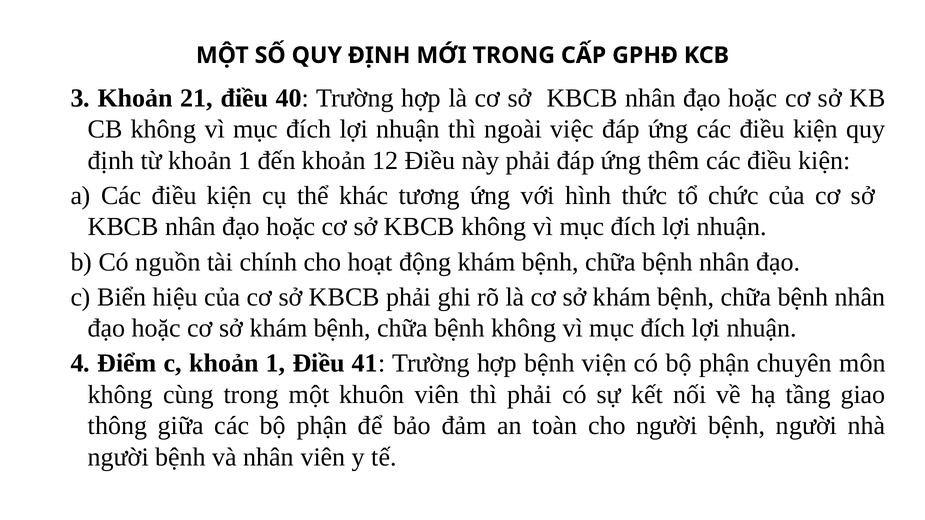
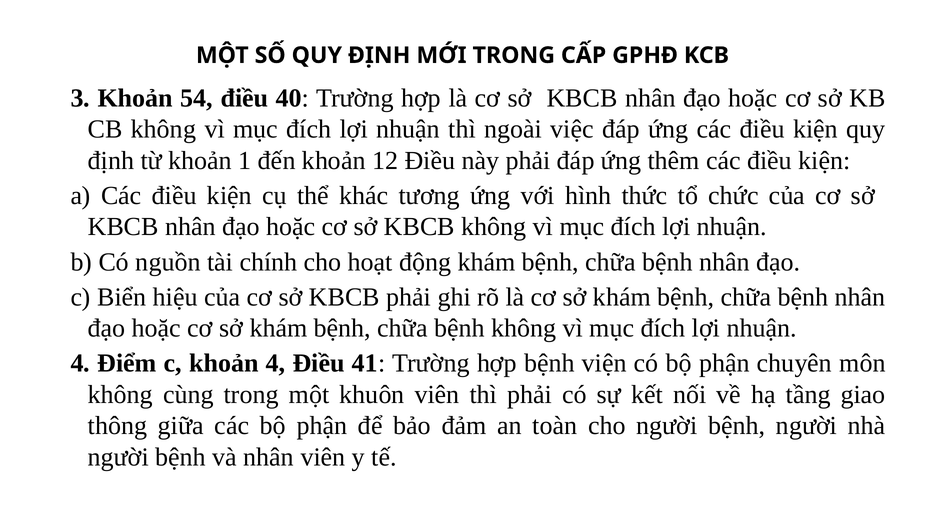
21: 21 -> 54 (197, 98)
c khoản 1: 1 -> 4 (276, 364)
